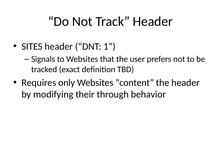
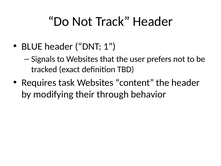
SITES: SITES -> BLUE (32, 46)
only: only -> task (67, 82)
